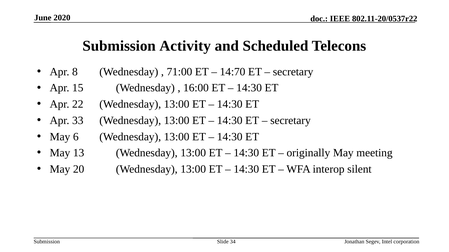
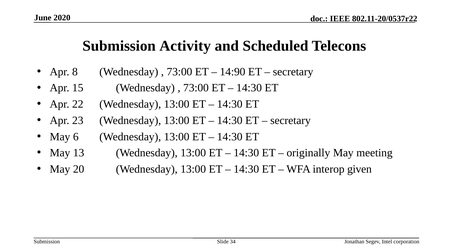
71:00: 71:00 -> 73:00 (179, 72)
14:70: 14:70 -> 14:90 (233, 72)
16:00: 16:00 -> 73:00 (196, 88)
33: 33 -> 23 (78, 121)
silent: silent -> given (359, 170)
